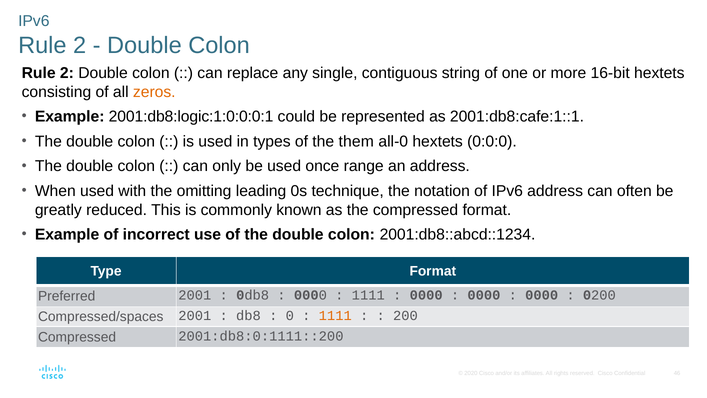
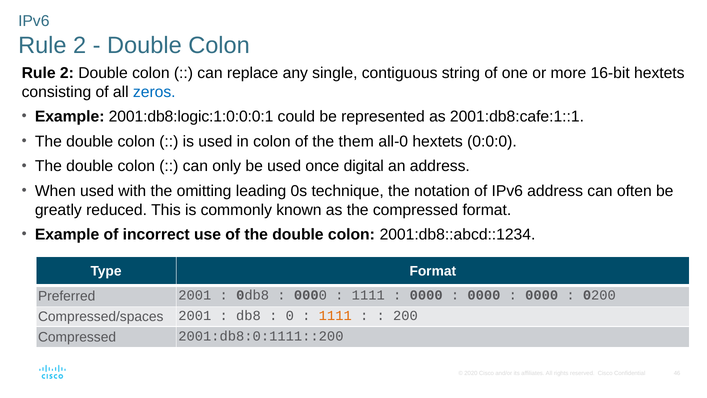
zeros colour: orange -> blue (154, 92)
in types: types -> colon (272, 141)
range: range -> digital (364, 166)
